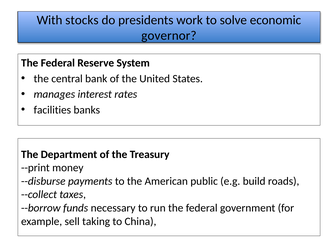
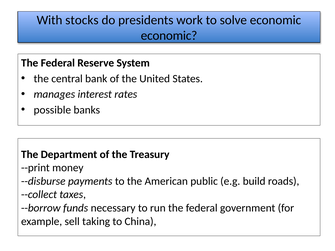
governor: governor -> economic (169, 36)
facilities: facilities -> possible (52, 110)
